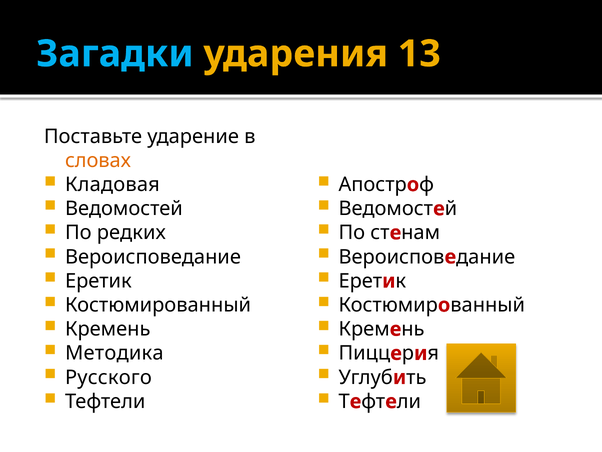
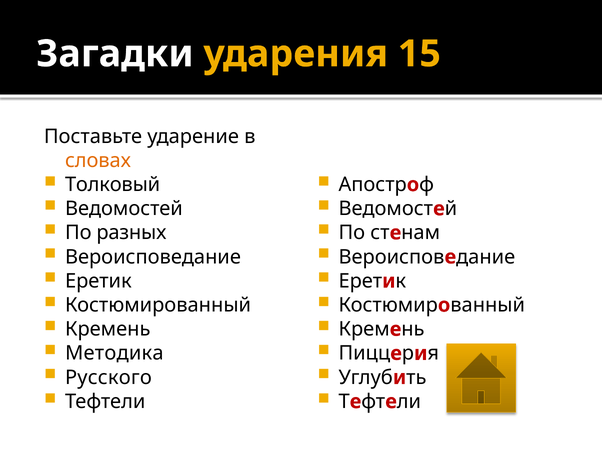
Загадки colour: light blue -> white (115, 54)
13: 13 -> 15 (419, 54)
Кладовая: Кладовая -> Толковый (113, 184)
редких: редких -> разных (131, 233)
